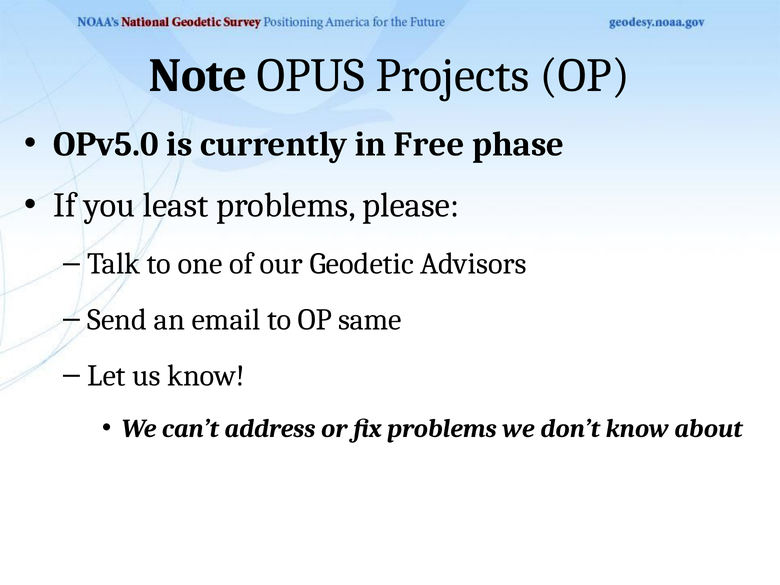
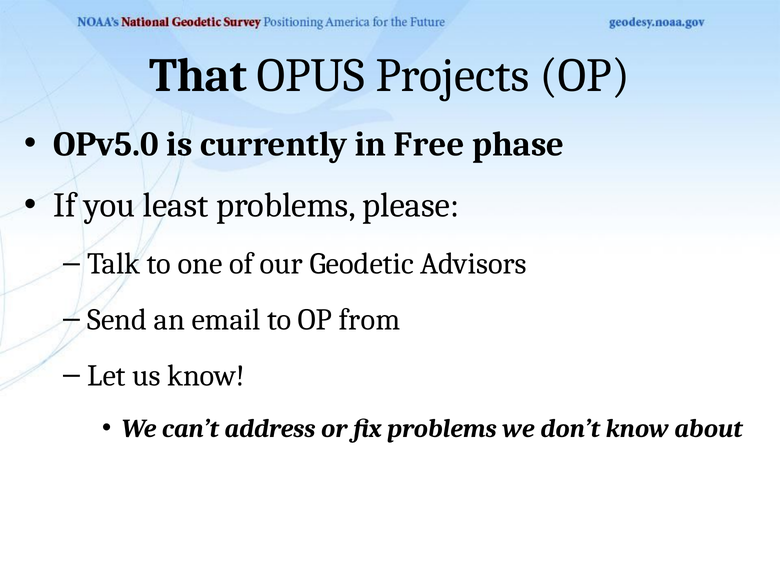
Note: Note -> That (198, 76)
same: same -> from (369, 320)
